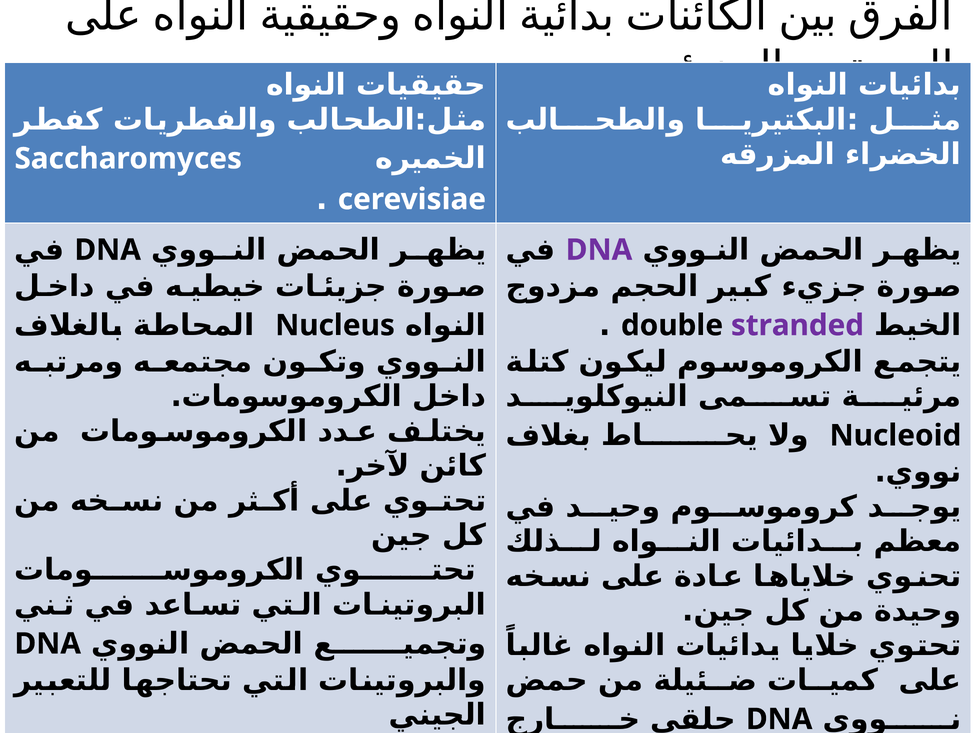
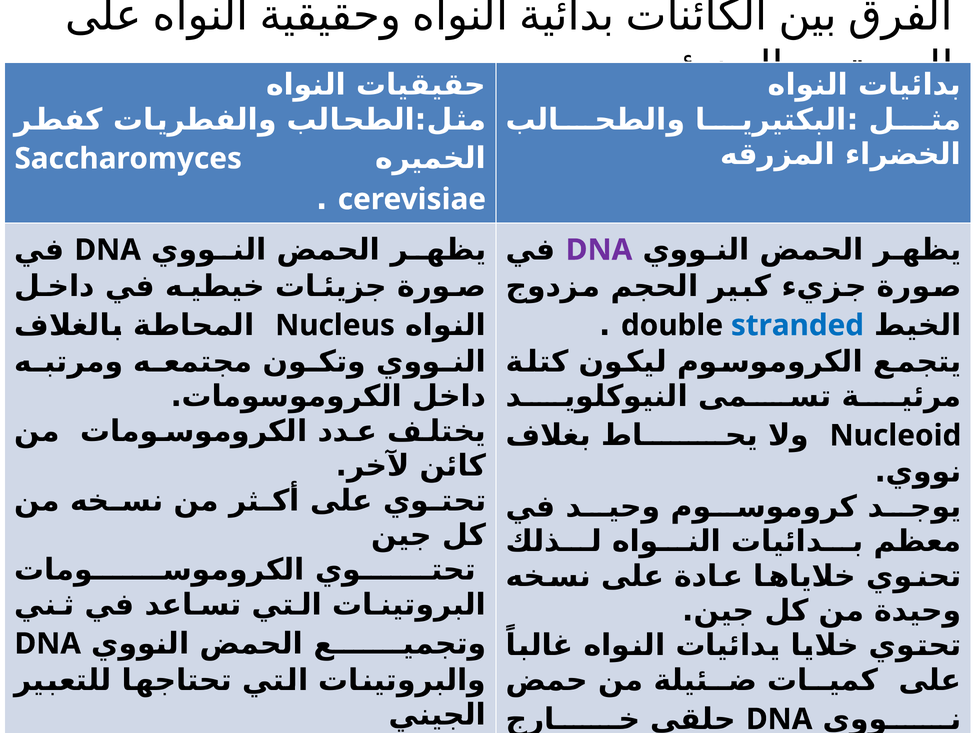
stranded colour: purple -> blue (797, 325)
